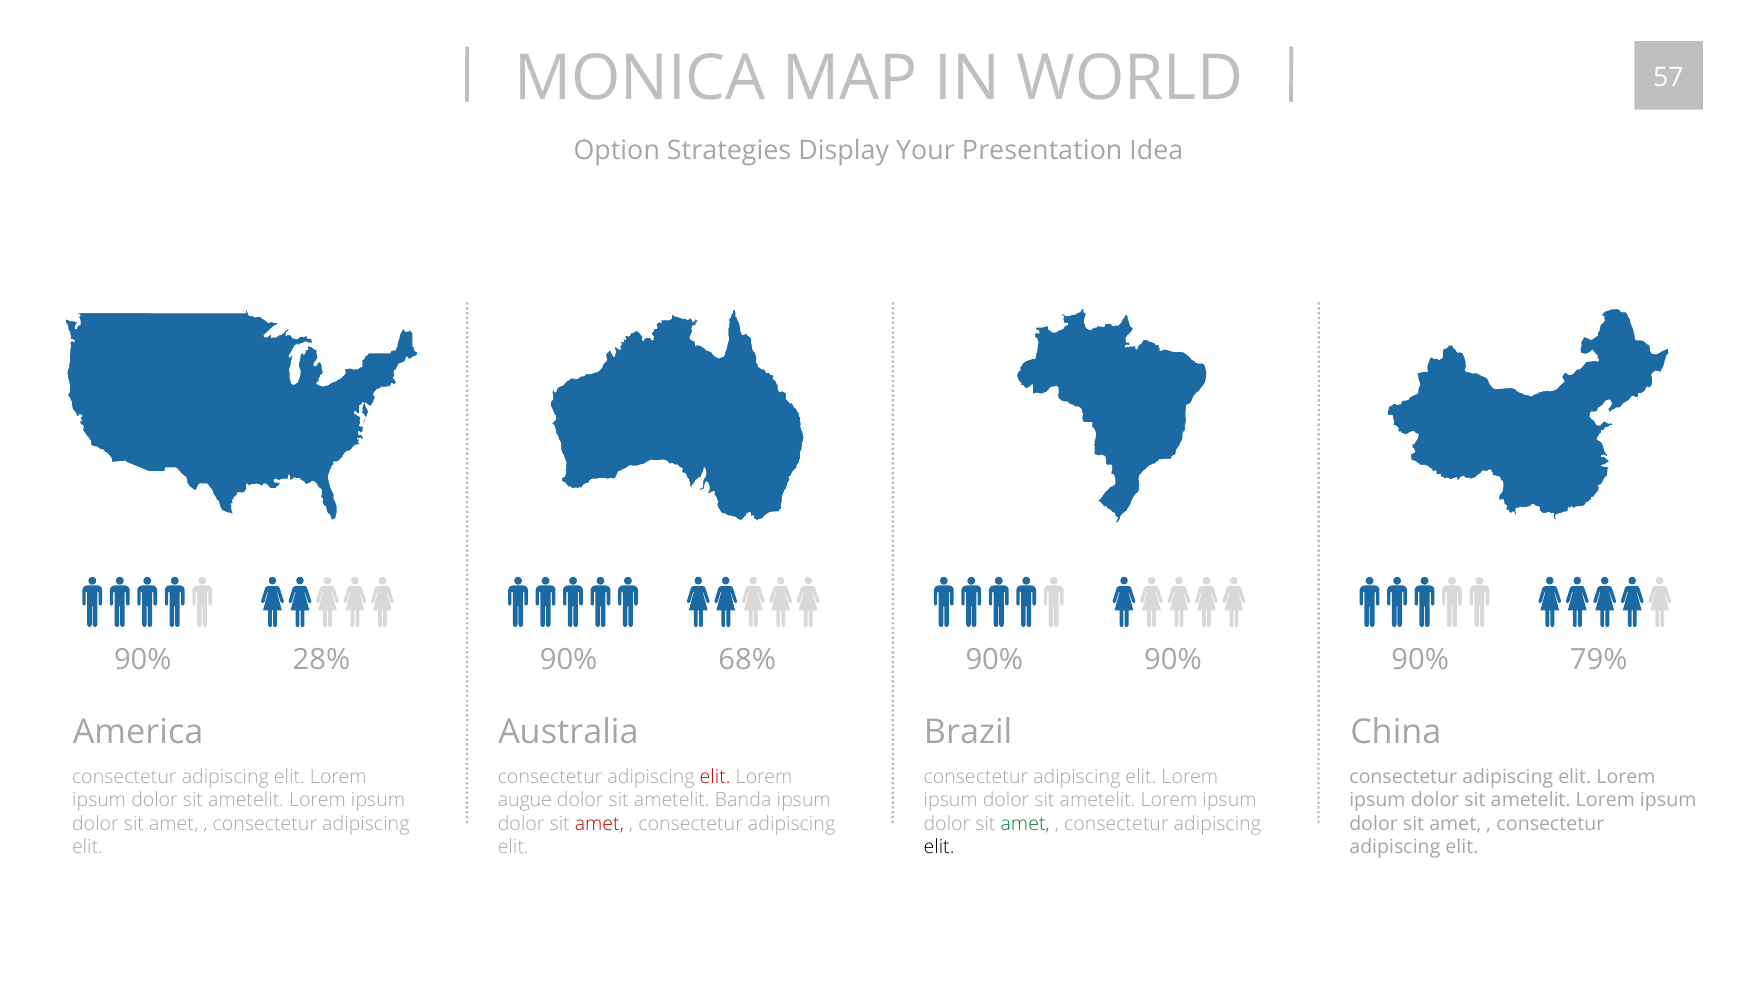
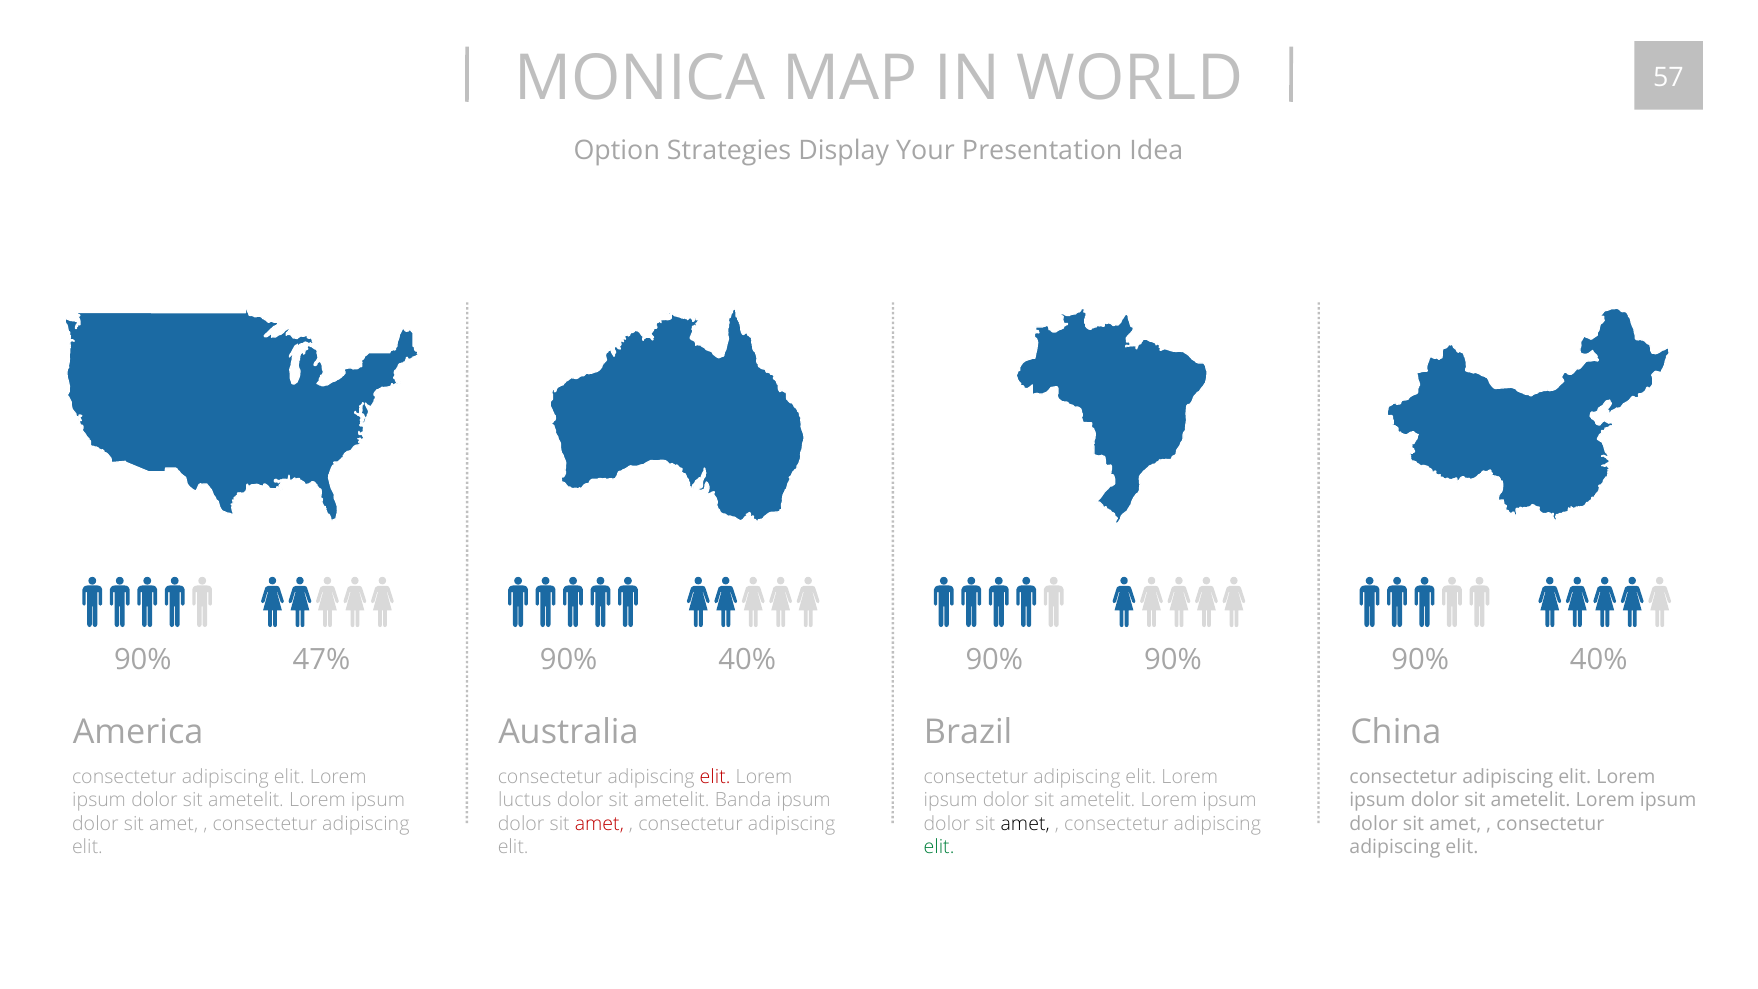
28%: 28% -> 47% (321, 660)
68%: 68% -> 40% (747, 660)
90% 90% 79%: 79% -> 40% (1599, 660)
augue: augue -> luctus (525, 800)
amet colour: green -> black (1025, 824)
elit colour: black -> green (939, 847)
